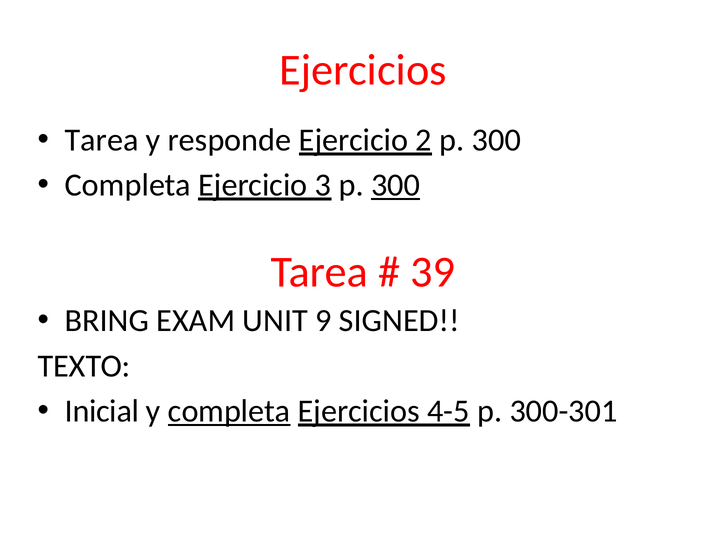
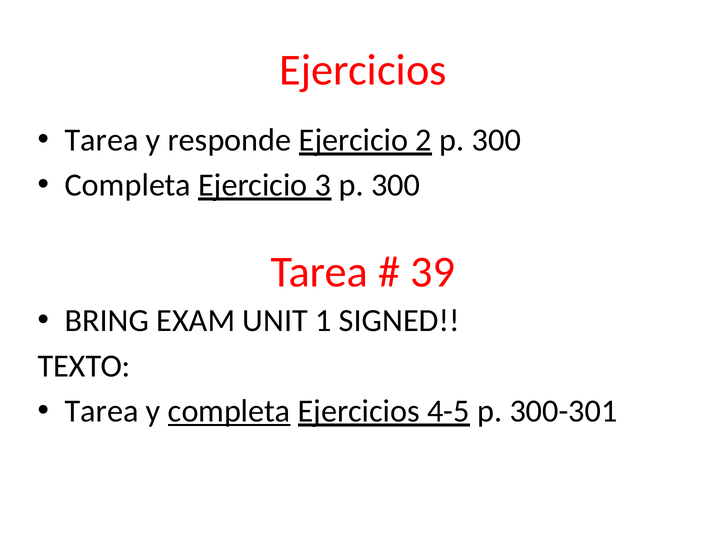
300 underline: present -> none (396, 185)
9: 9 -> 1 (323, 321)
Inicial: Inicial -> Tarea (102, 412)
